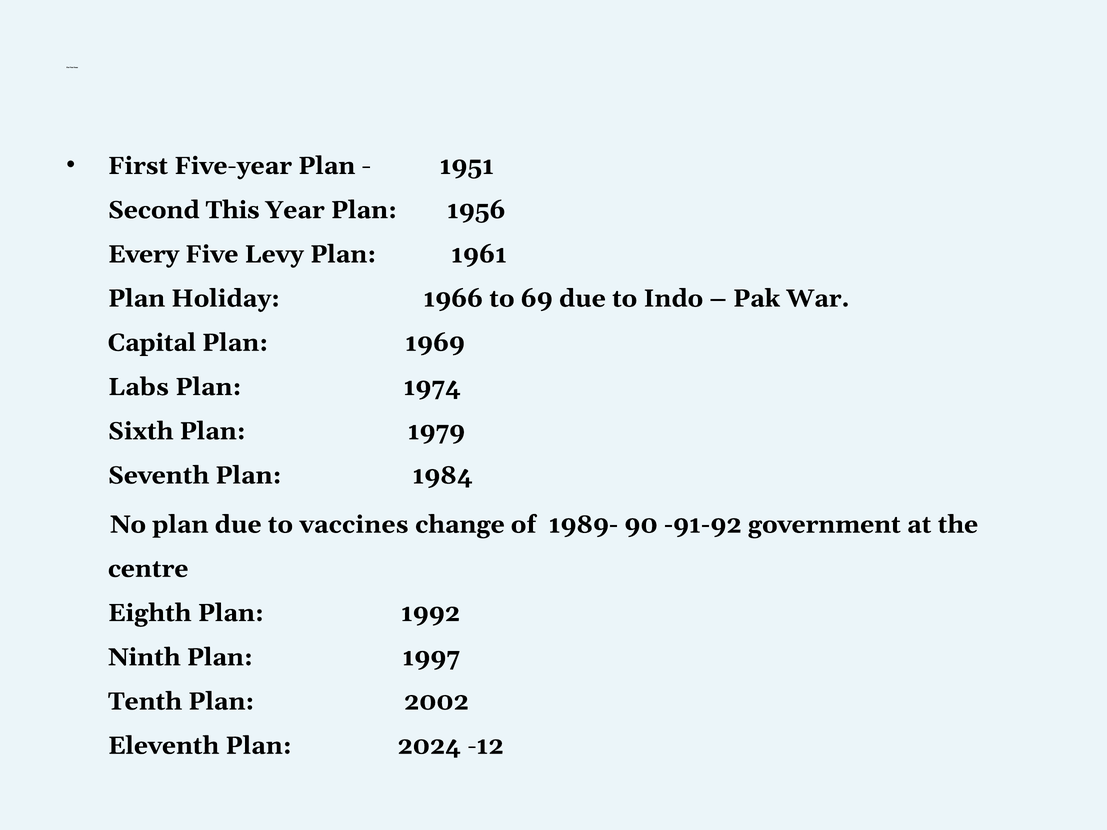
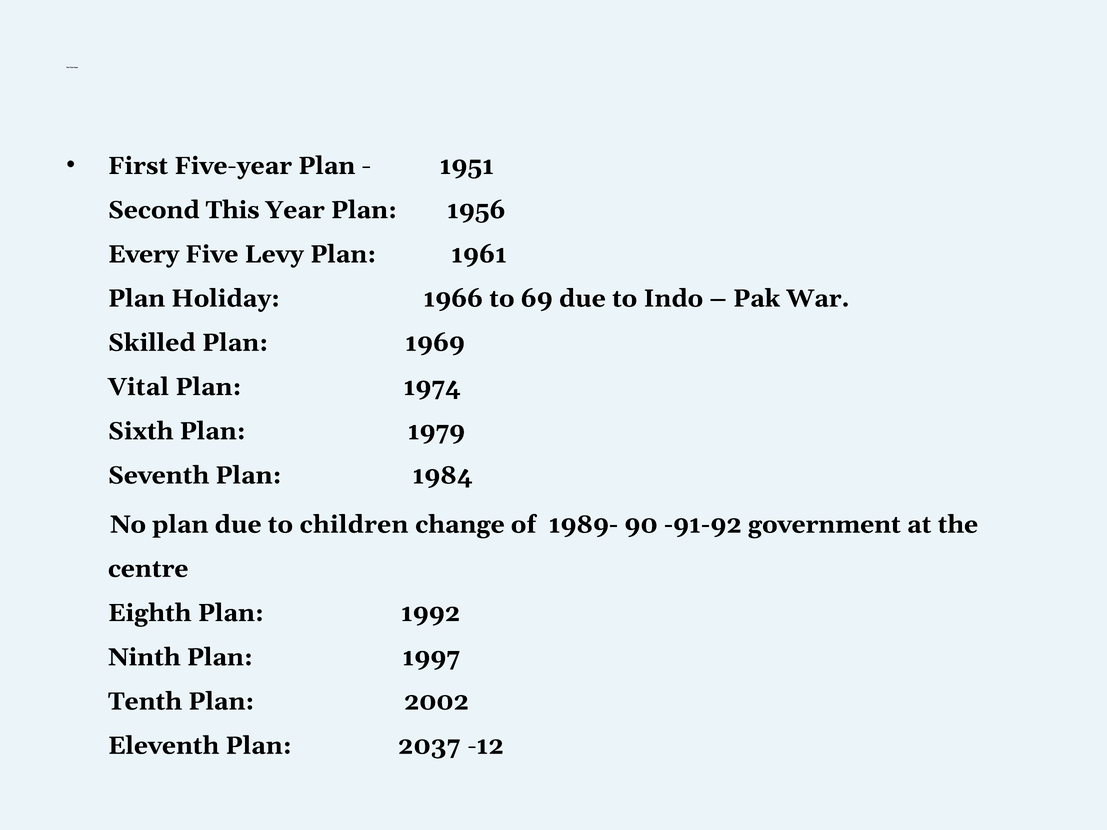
Capital: Capital -> Skilled (152, 343)
Labs: Labs -> Vital (138, 387)
vaccines: vaccines -> children (354, 525)
2024: 2024 -> 2037 (429, 746)
